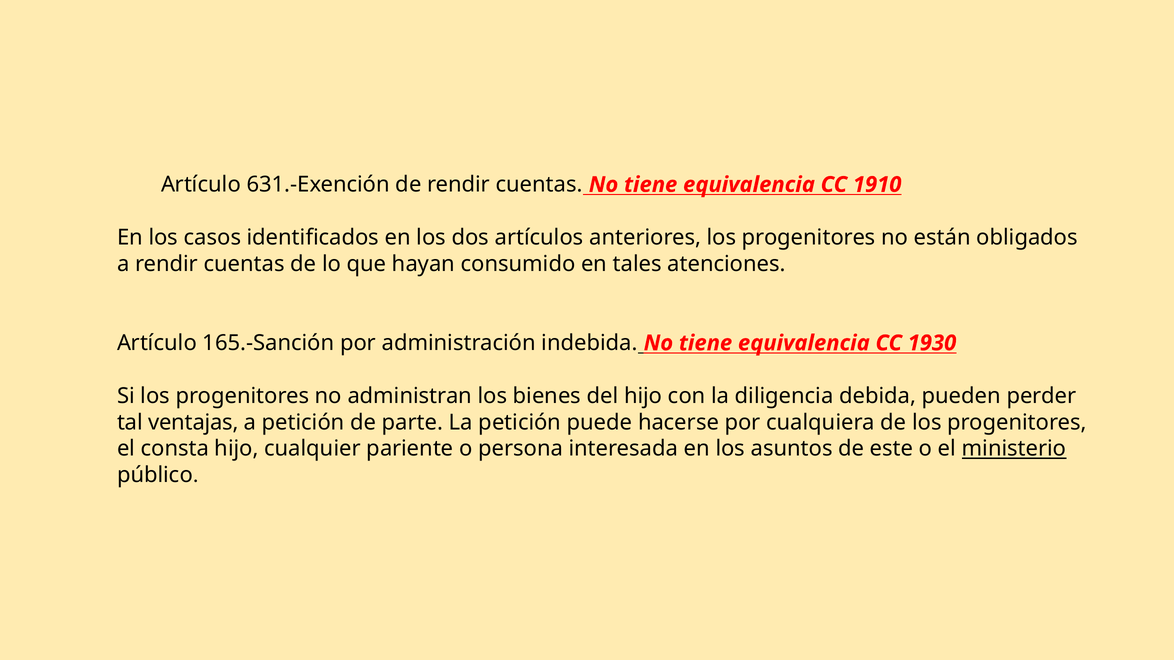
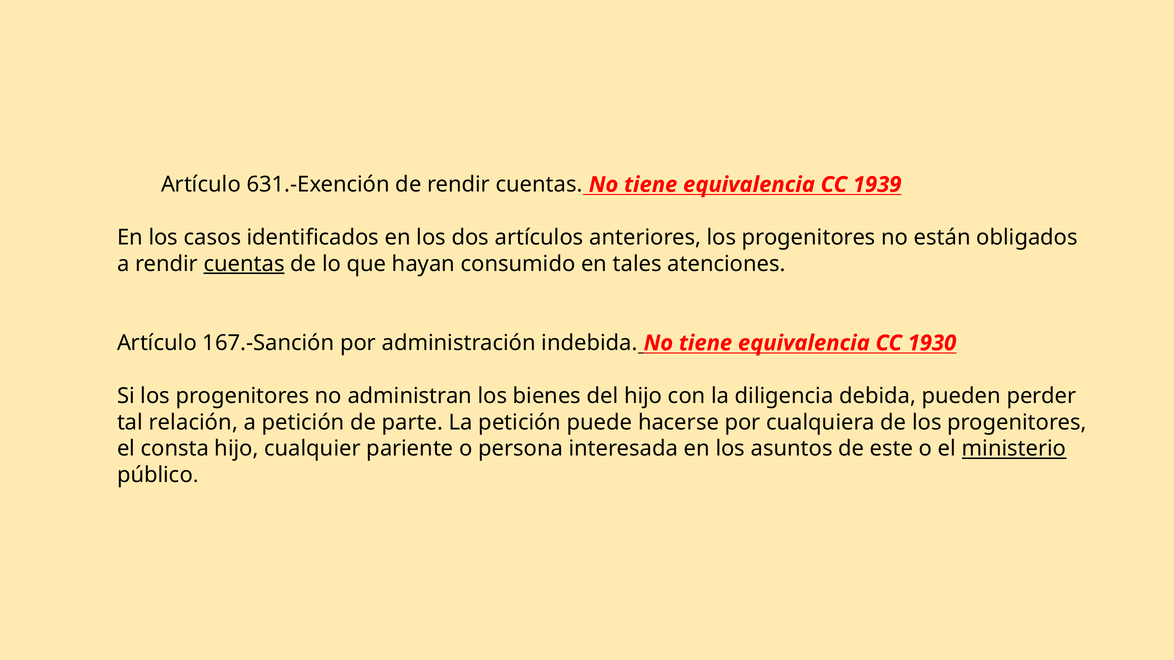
1910: 1910 -> 1939 (877, 185)
cuentas underline: none -> present (244, 264)
165.-Sanción: 165.-Sanción -> 167.-Sanción (268, 343)
ventajas: ventajas -> relación (193, 422)
